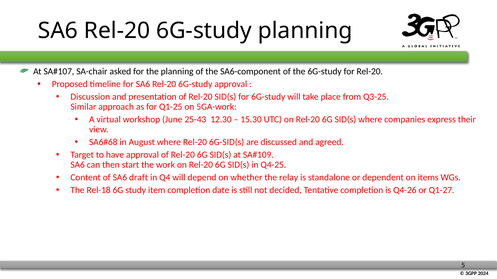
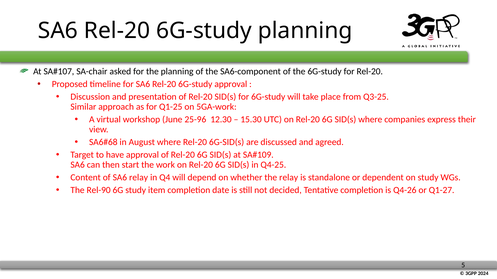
25-43: 25-43 -> 25-96 (195, 120)
SA6 draft: draft -> relay (139, 178)
on items: items -> study (428, 178)
Rel-18: Rel-18 -> Rel-90 (99, 190)
